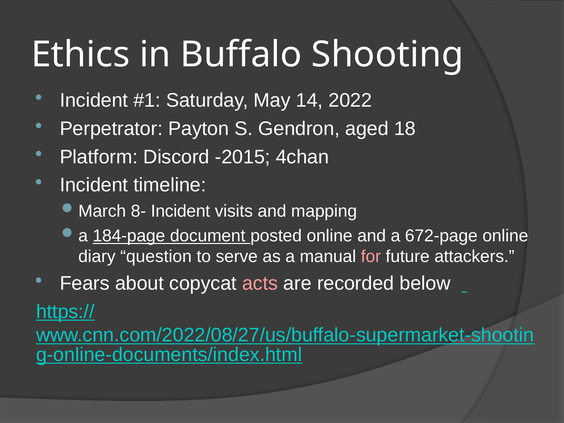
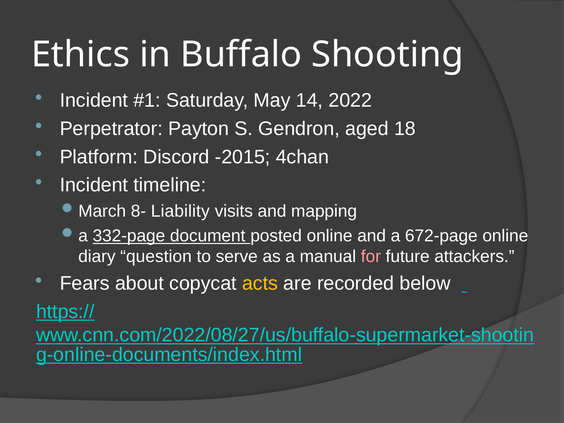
8- Incident: Incident -> Liability (180, 211)
184-page: 184-page -> 332-page (129, 236)
acts colour: pink -> yellow (260, 283)
